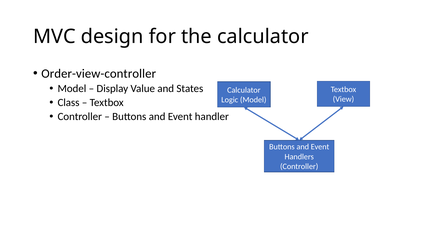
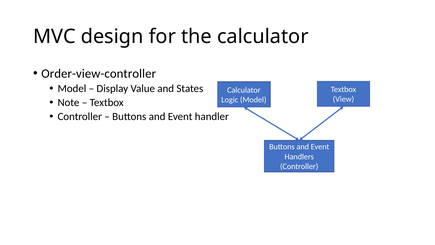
Class: Class -> Note (69, 103)
